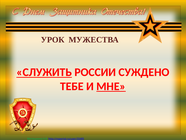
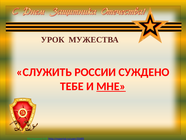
СЛУЖИТЬ underline: present -> none (44, 72)
